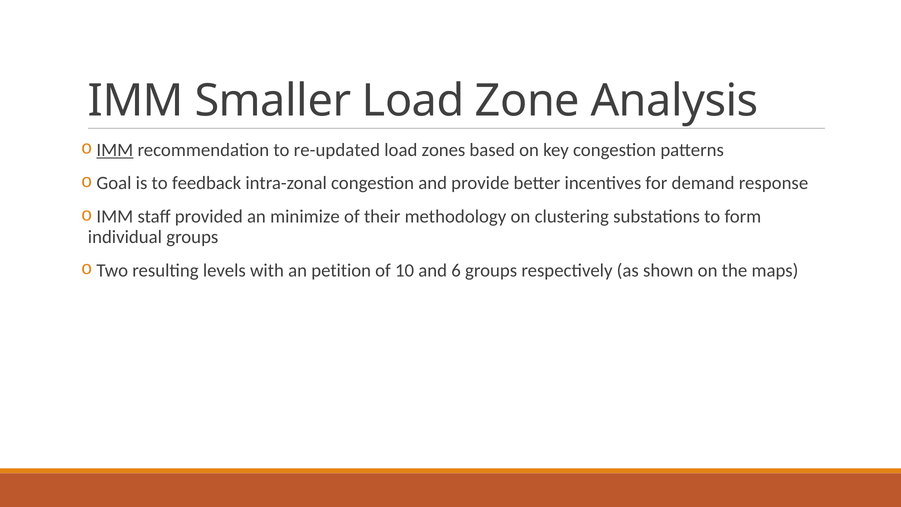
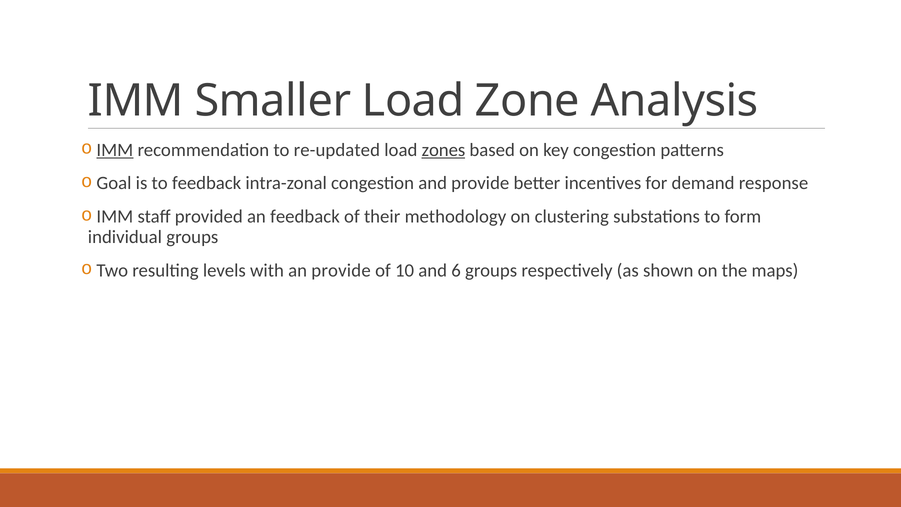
zones underline: none -> present (443, 150)
an minimize: minimize -> feedback (305, 217)
an petition: petition -> provide (341, 270)
